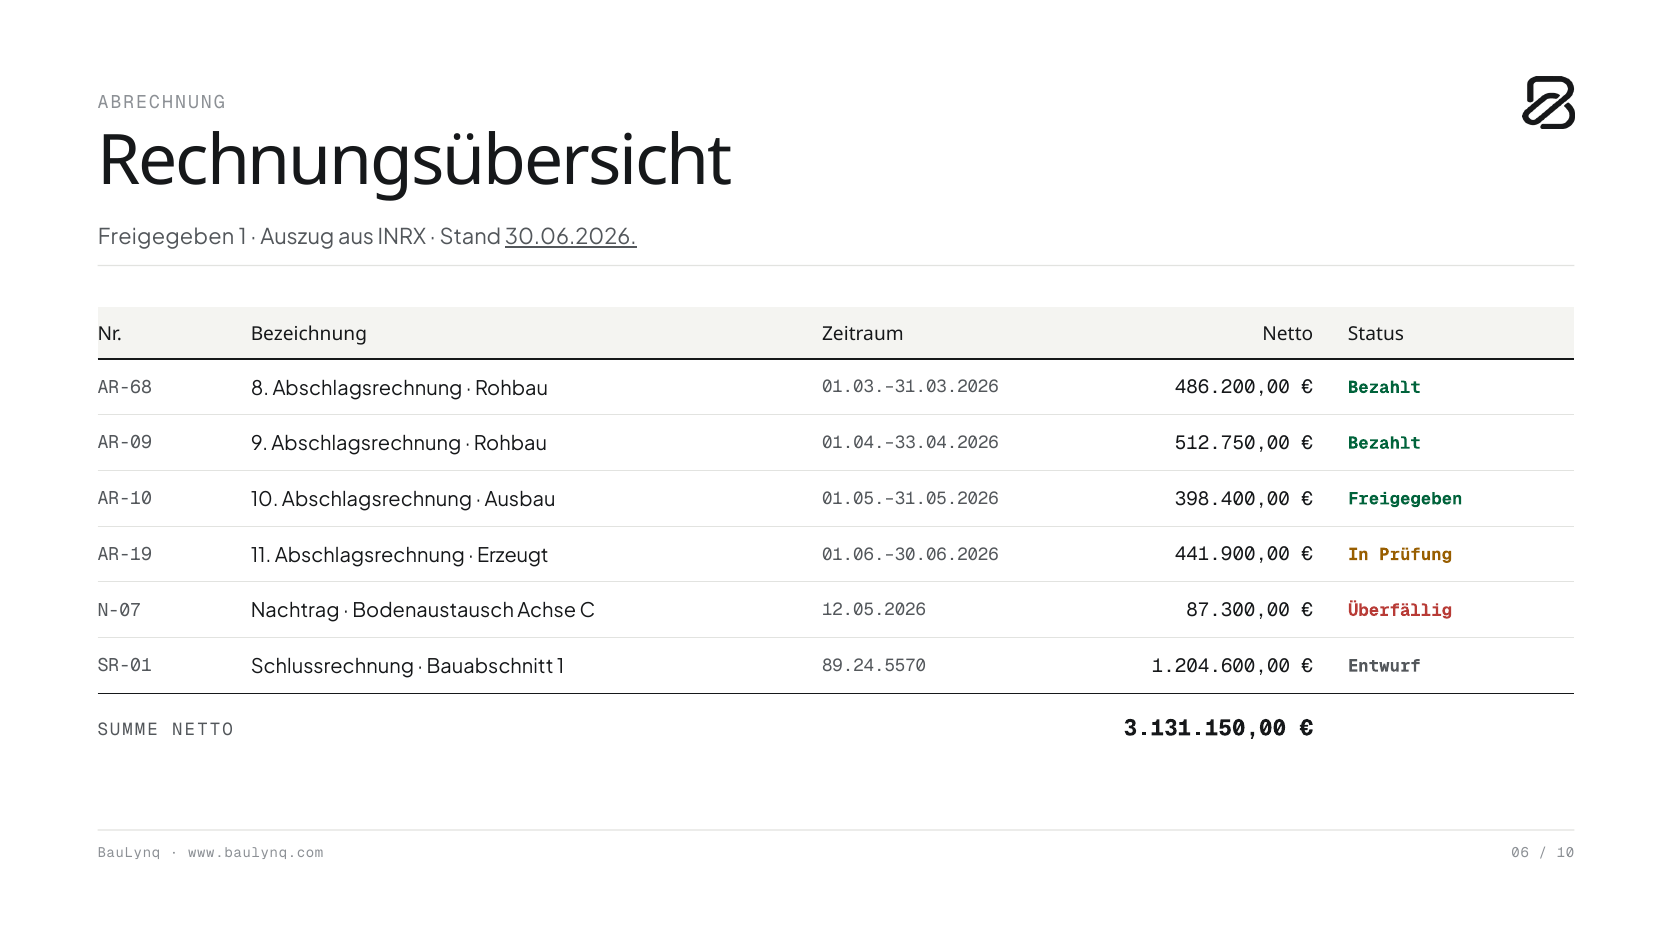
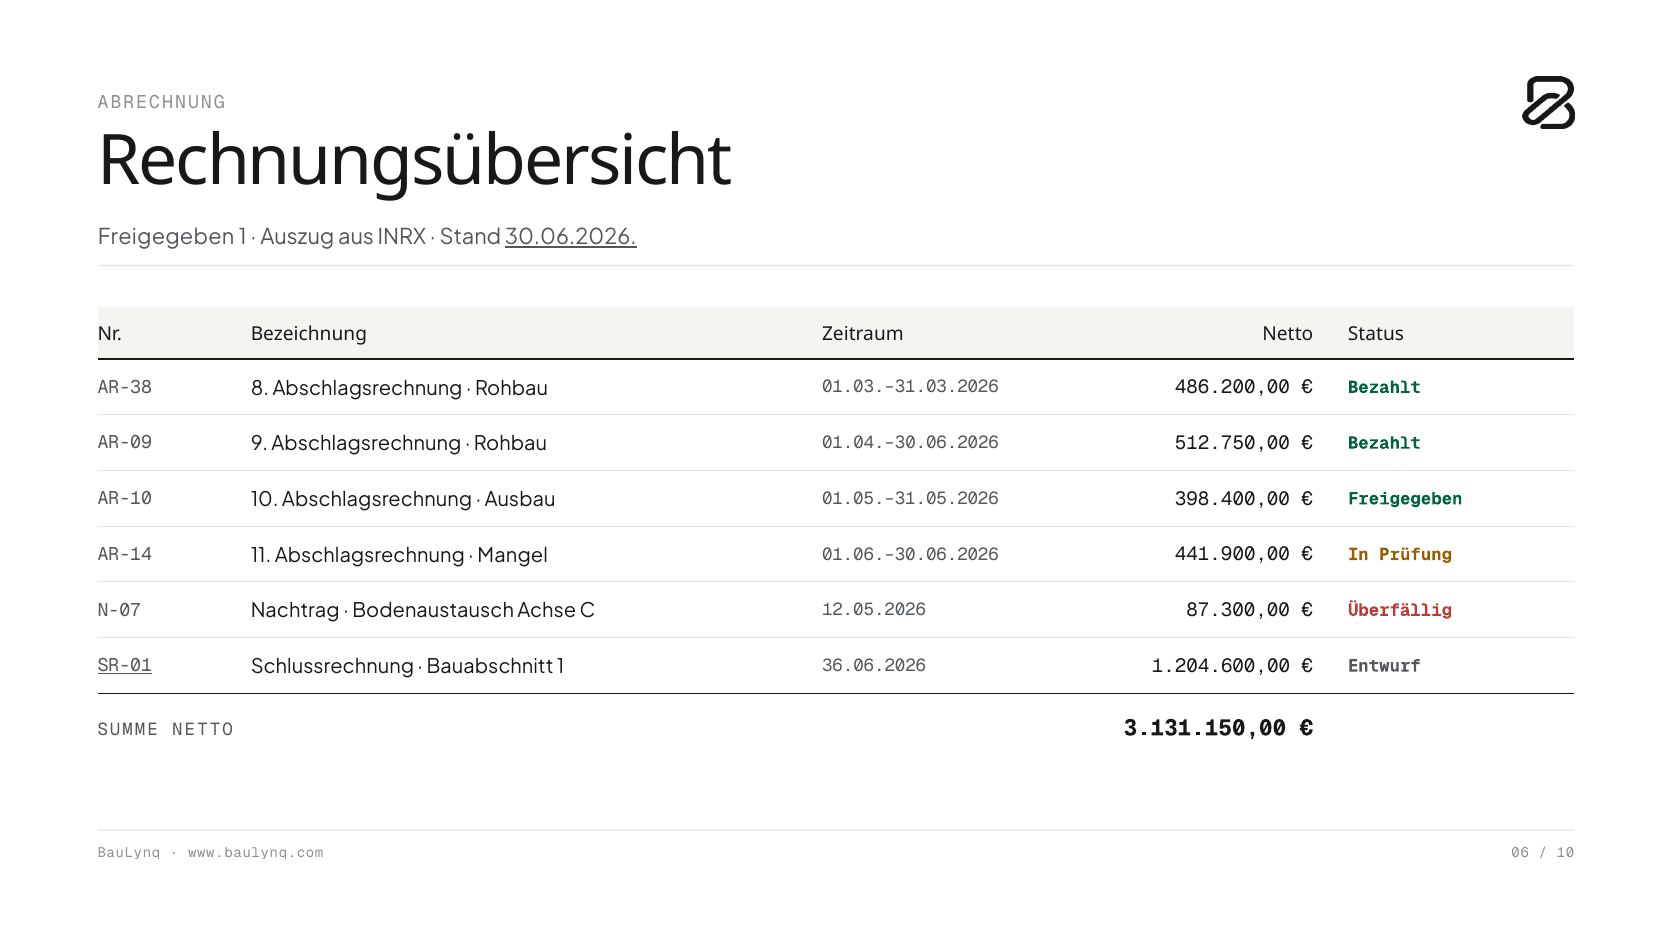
AR-68: AR-68 -> AR-38 (125, 387)
01.04.–33.04.2026: 01.04.–33.04.2026 -> 01.04.–30.06.2026 (910, 443)
AR-19: AR-19 -> AR-14 (125, 554)
Erzeugt: Erzeugt -> Mangel (513, 555)
SR-01 underline: none -> present (125, 665)
89.24.5570: 89.24.5570 -> 36.06.2026 (874, 665)
